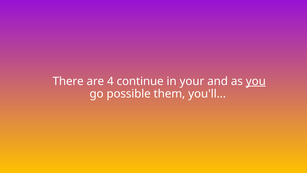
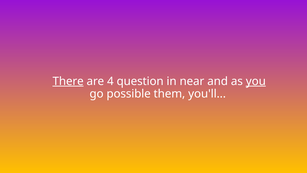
There underline: none -> present (68, 81)
continue: continue -> question (140, 81)
your: your -> near (192, 81)
